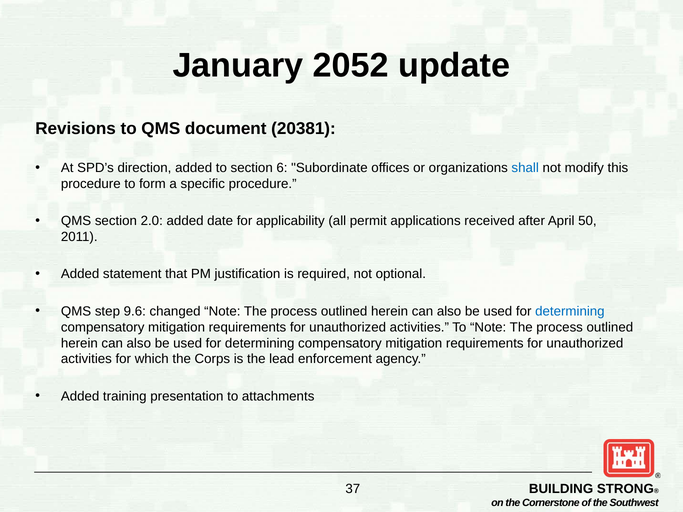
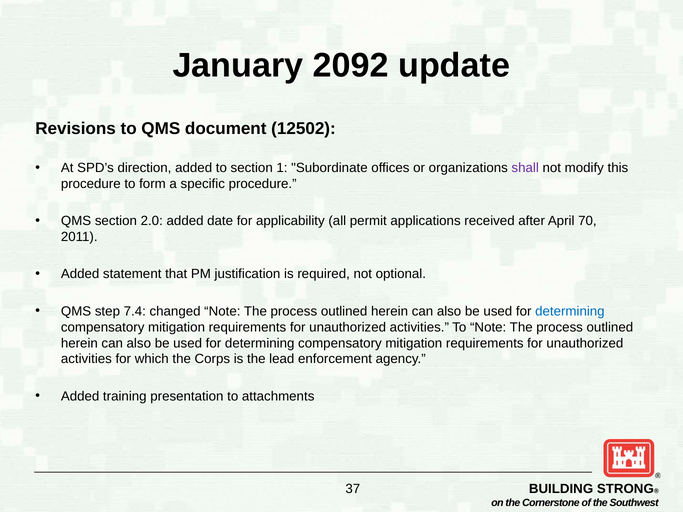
2052: 2052 -> 2092 (351, 66)
20381: 20381 -> 12502 (303, 129)
6: 6 -> 1 (282, 168)
shall colour: blue -> purple (525, 168)
50: 50 -> 70 (587, 221)
9.6: 9.6 -> 7.4 (135, 311)
